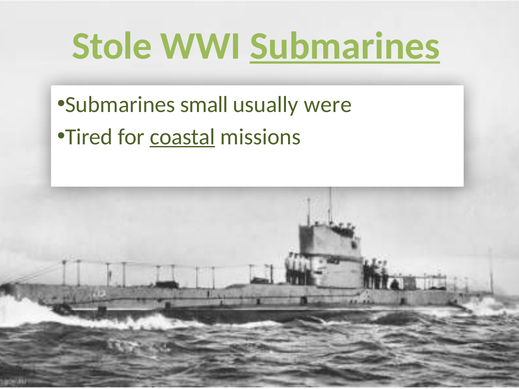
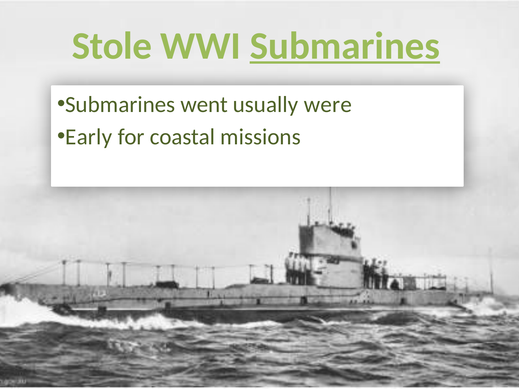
small: small -> went (204, 105)
Tired: Tired -> Early (89, 137)
coastal underline: present -> none (182, 137)
